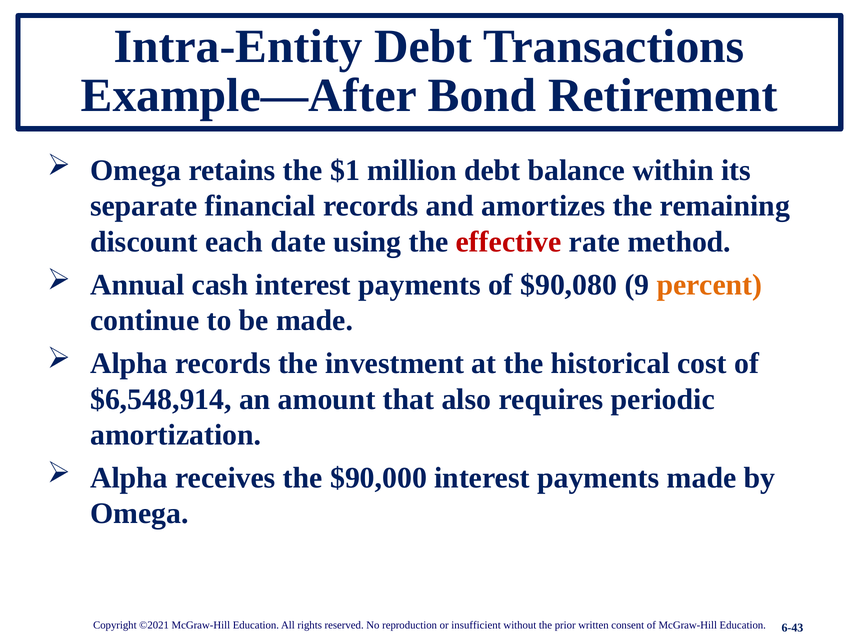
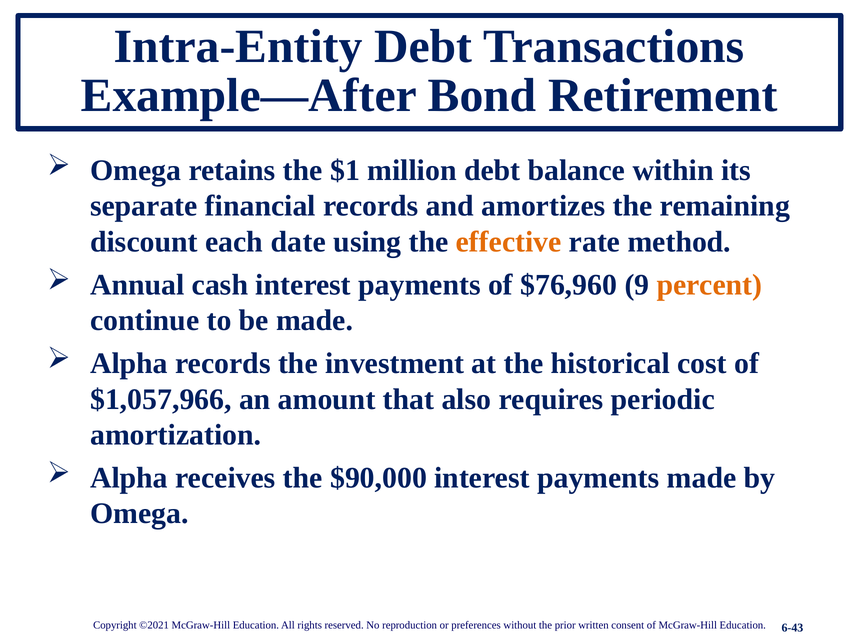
effective colour: red -> orange (509, 242)
$90,080: $90,080 -> $76,960 (569, 285)
$6,548,914: $6,548,914 -> $1,057,966 (161, 399)
insufficient: insufficient -> preferences (476, 626)
